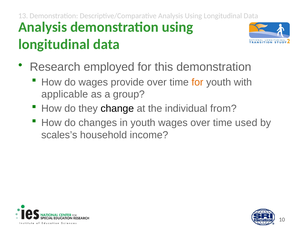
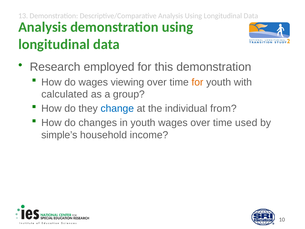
provide: provide -> viewing (127, 82)
applicable: applicable -> calculated (65, 94)
change colour: black -> blue (117, 108)
scales’s: scales’s -> simple’s (59, 135)
